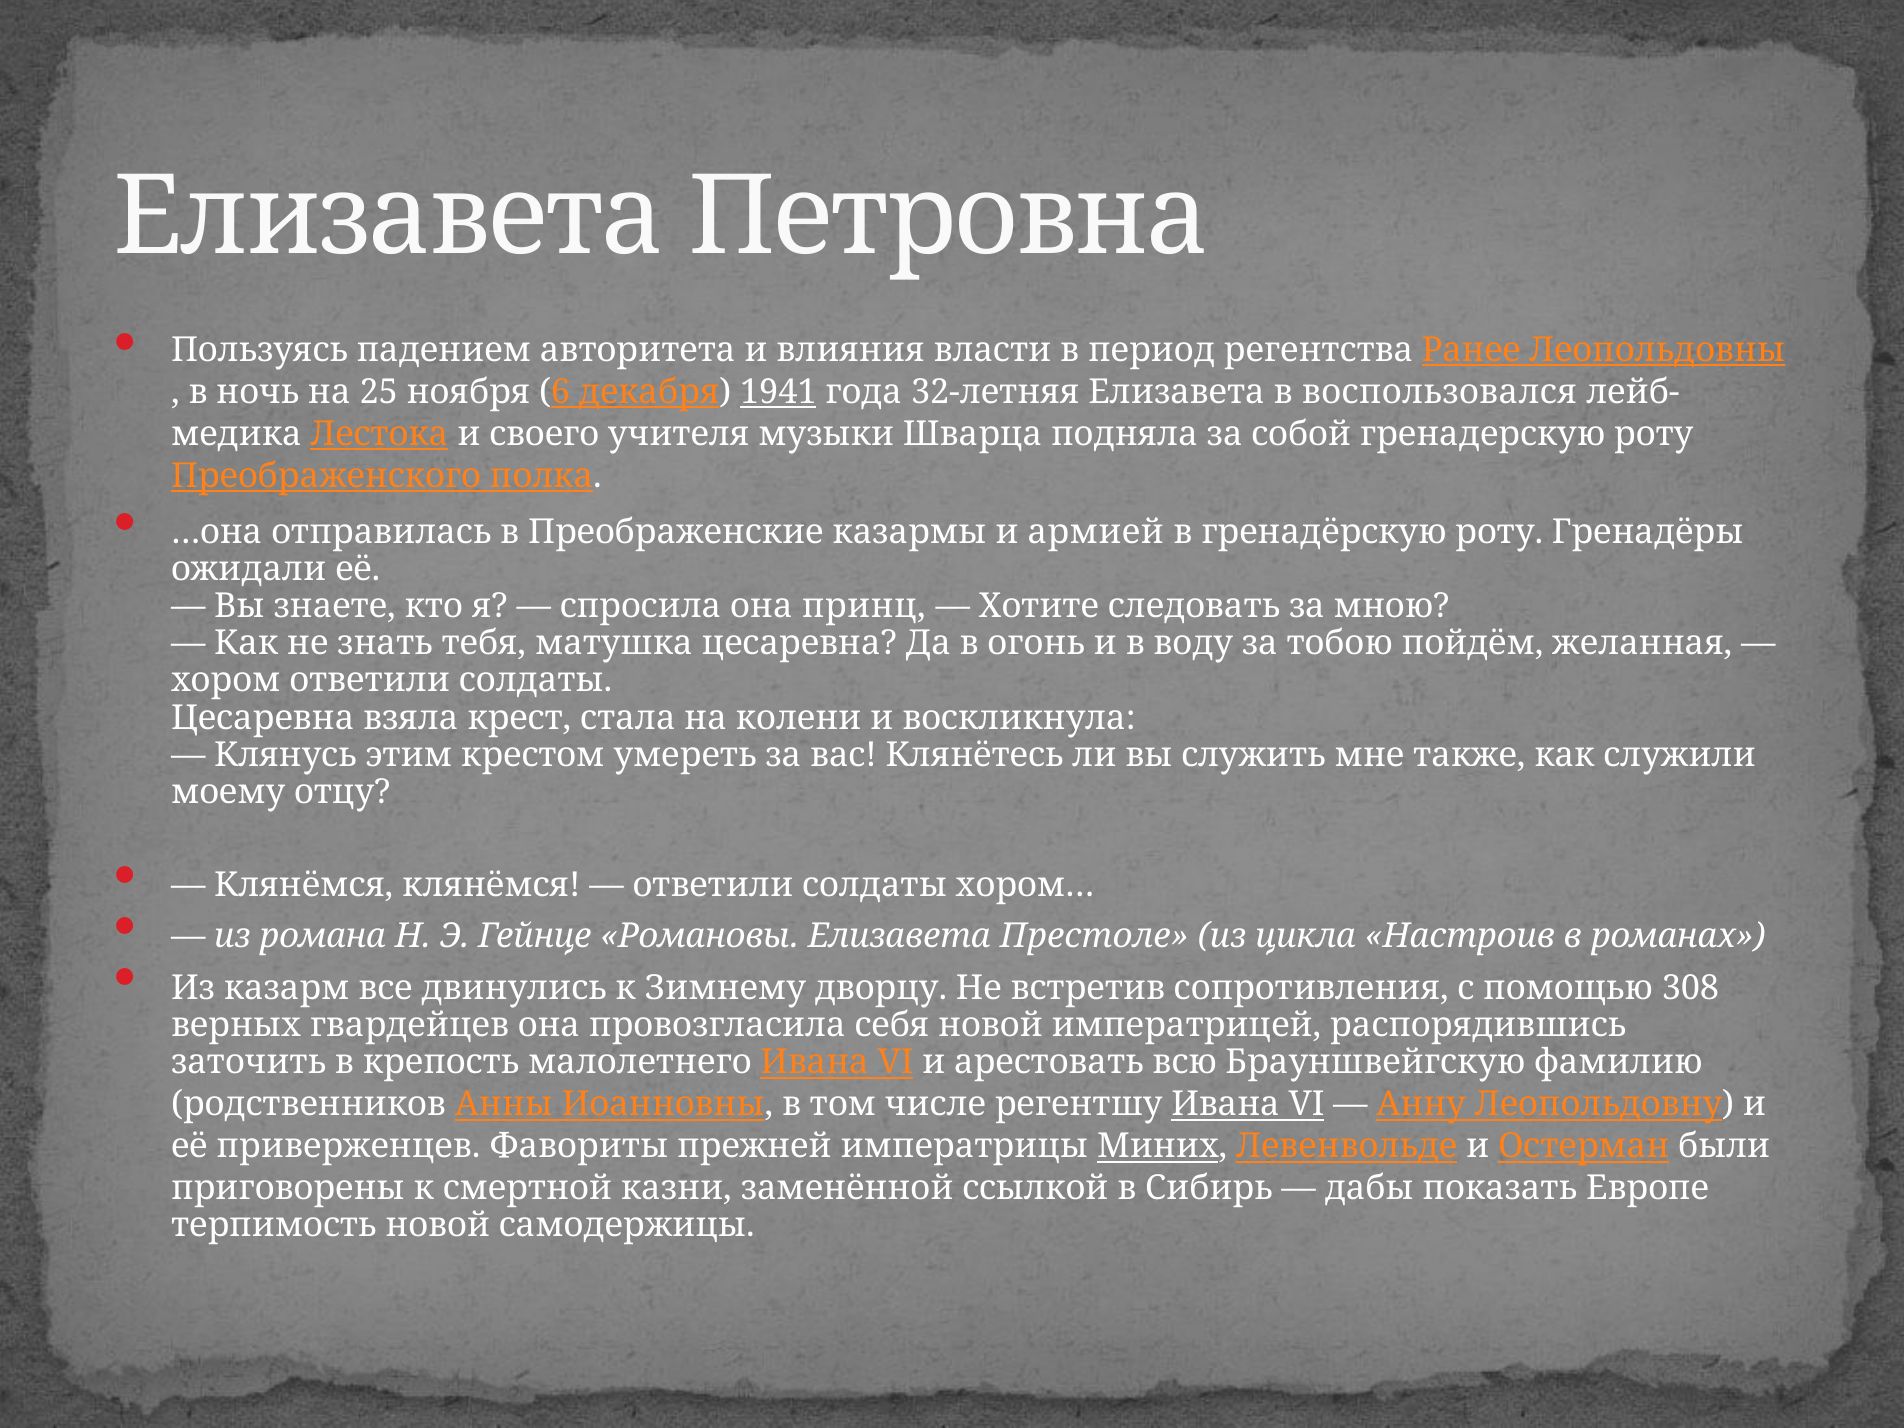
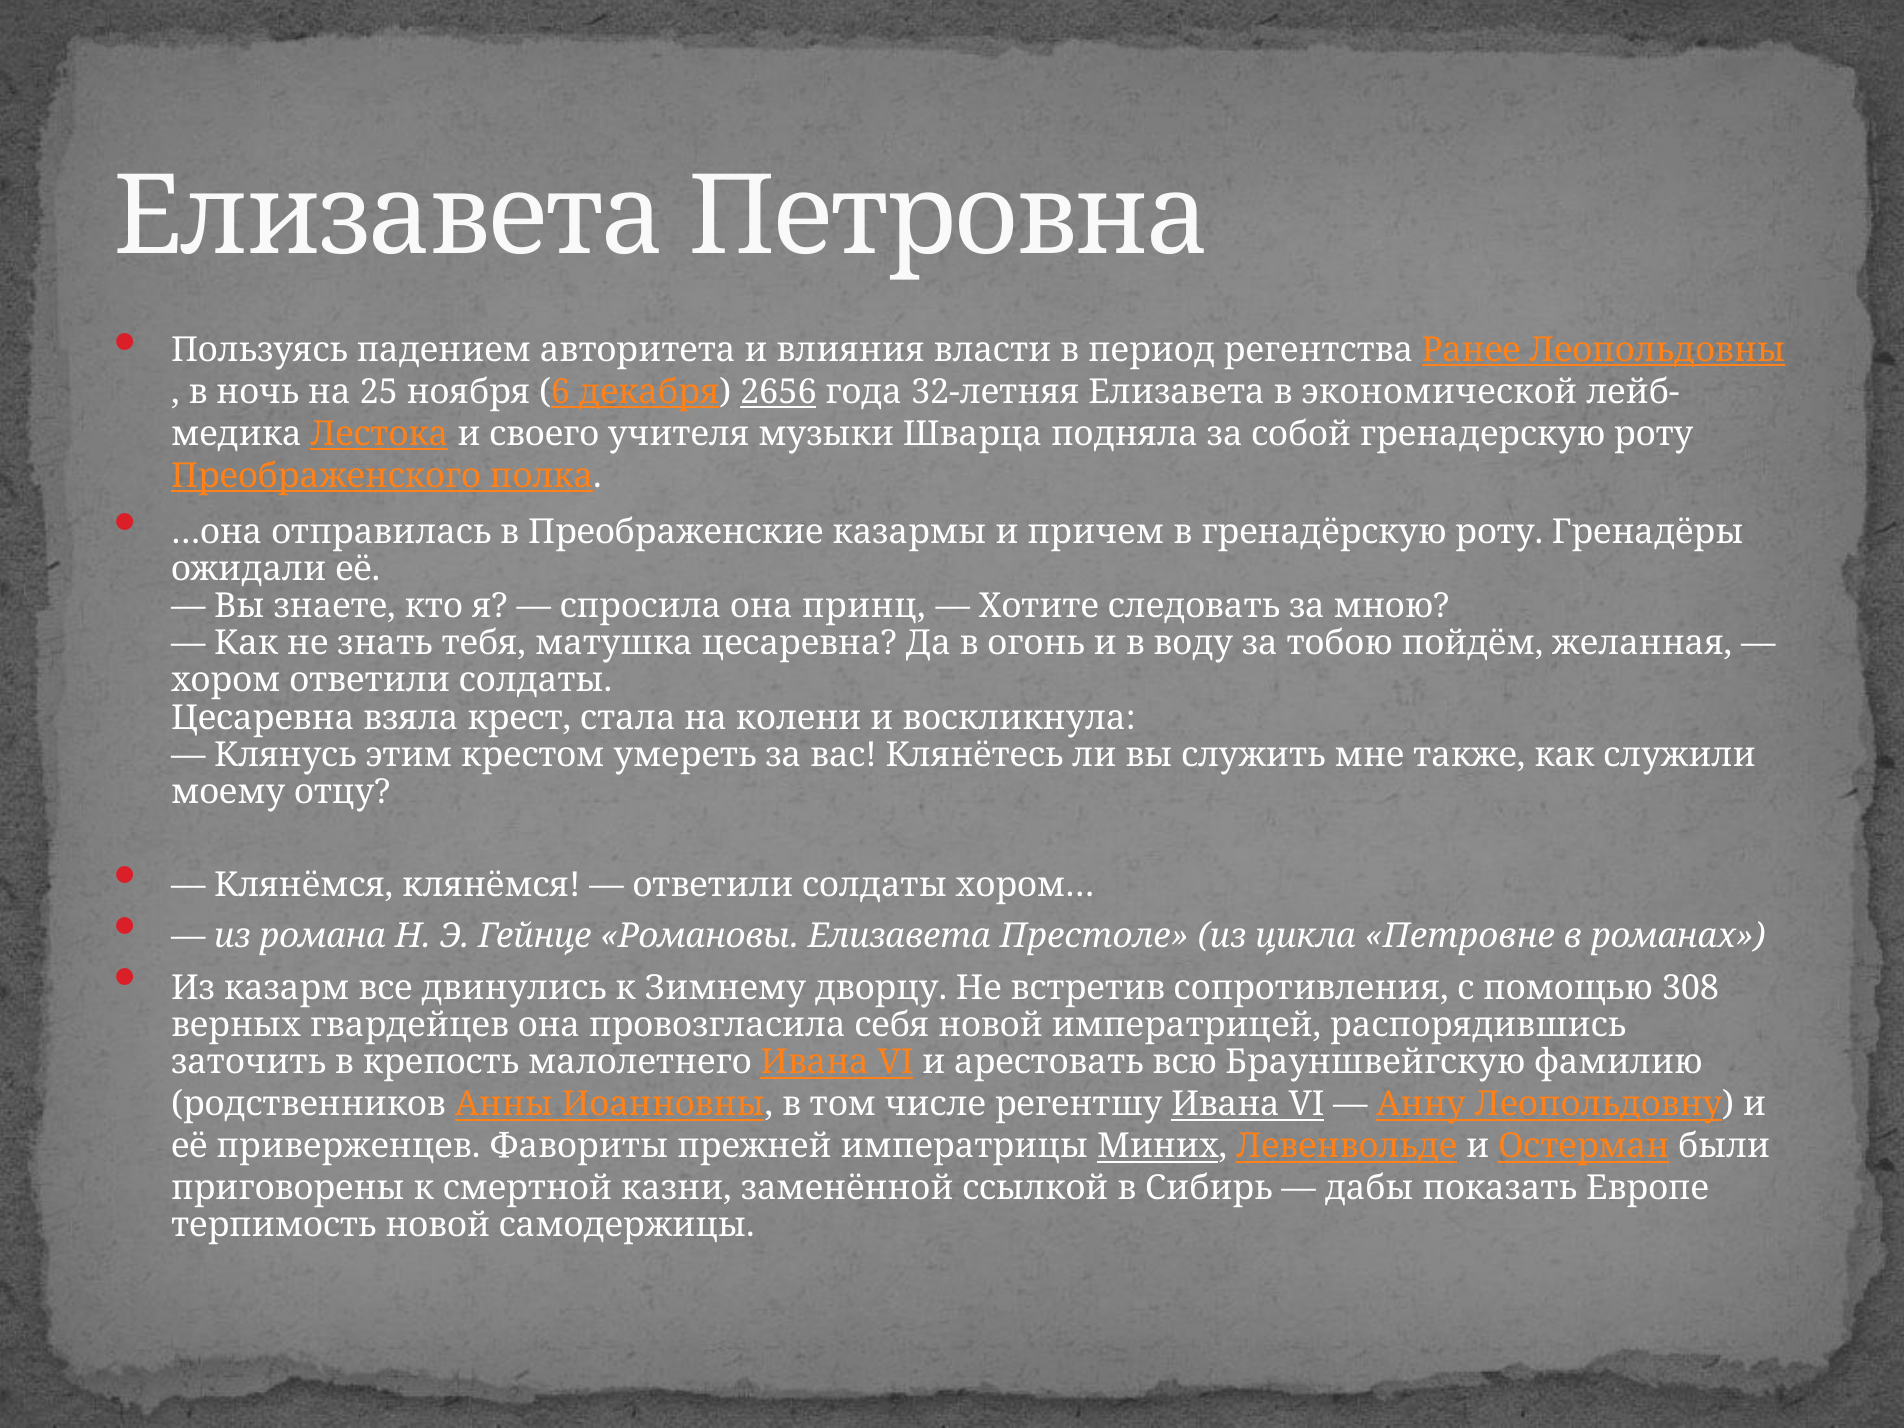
1941: 1941 -> 2656 (778, 392)
воспользовался: воспользовался -> экономической (1439, 392)
армией: армией -> причем (1096, 532)
Настроив: Настроив -> Петровне (1460, 936)
